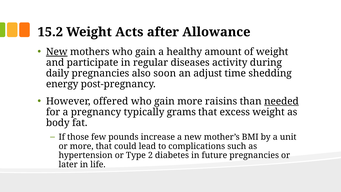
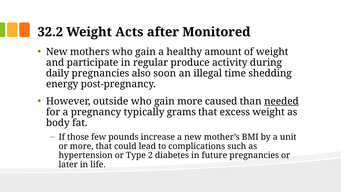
15.2: 15.2 -> 32.2 (50, 32)
Allowance: Allowance -> Monitored (216, 32)
New underline: present -> none (57, 52)
diseases: diseases -> produce (190, 63)
adjust: adjust -> illegal (208, 73)
offered: offered -> outside (111, 101)
raisins: raisins -> caused (221, 101)
